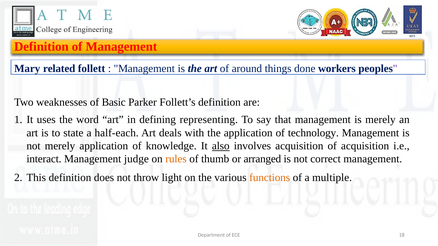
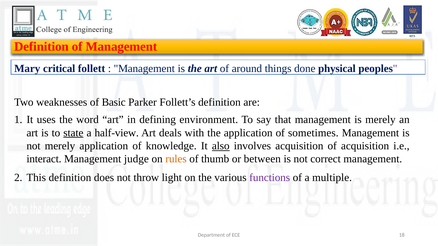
related: related -> critical (59, 69)
workers: workers -> physical (337, 69)
representing: representing -> environment (209, 120)
state underline: none -> present (73, 133)
half-each: half-each -> half-view (117, 133)
technology: technology -> sometimes (313, 133)
arranged: arranged -> between (262, 159)
functions colour: orange -> purple (270, 178)
